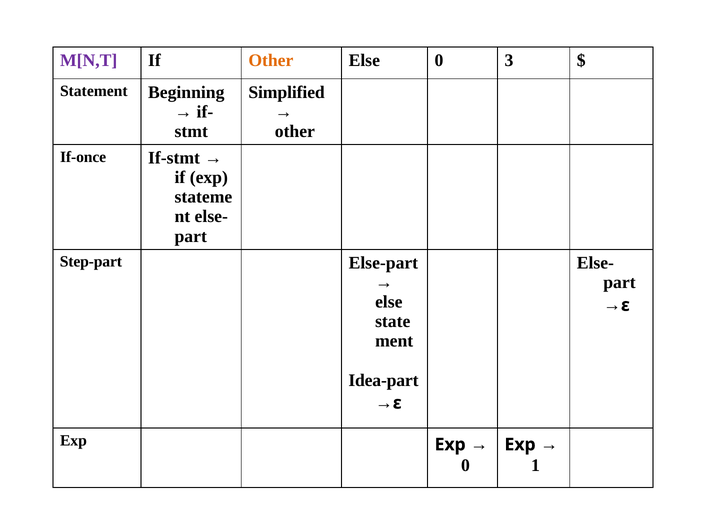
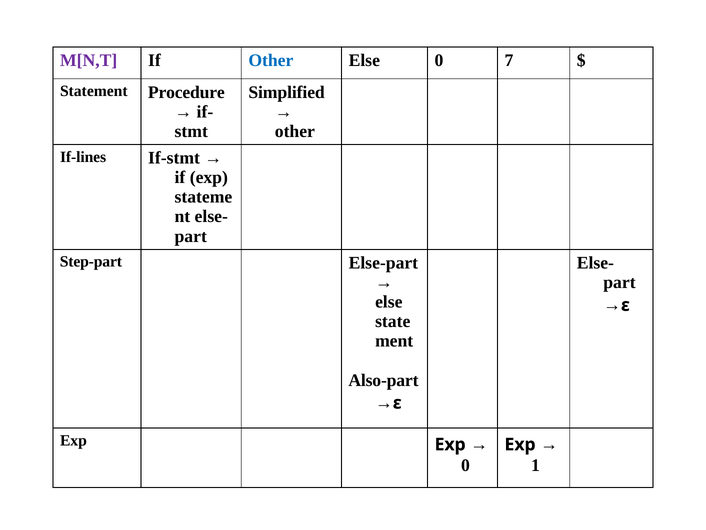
Other colour: orange -> blue (271, 61)
3: 3 -> 7 (509, 61)
Beginning: Beginning -> Procedure (186, 92)
If-once: If-once -> If-lines (83, 157)
Idea-part: Idea-part -> Also-part (383, 380)
